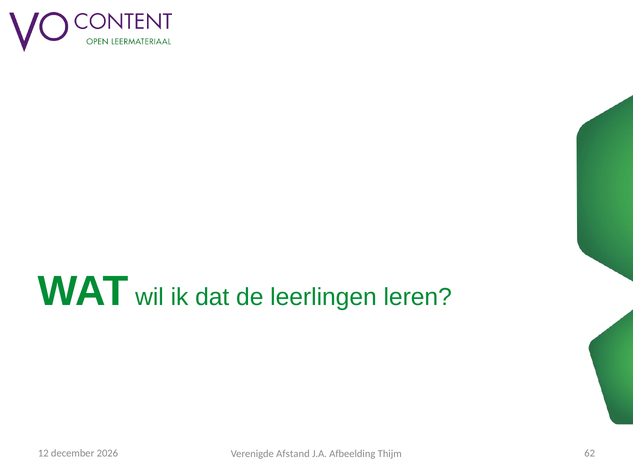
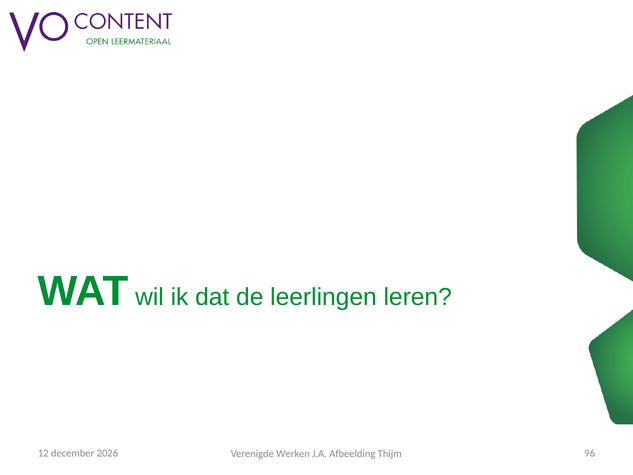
Afstand: Afstand -> Werken (293, 453)
62: 62 -> 96 (590, 453)
